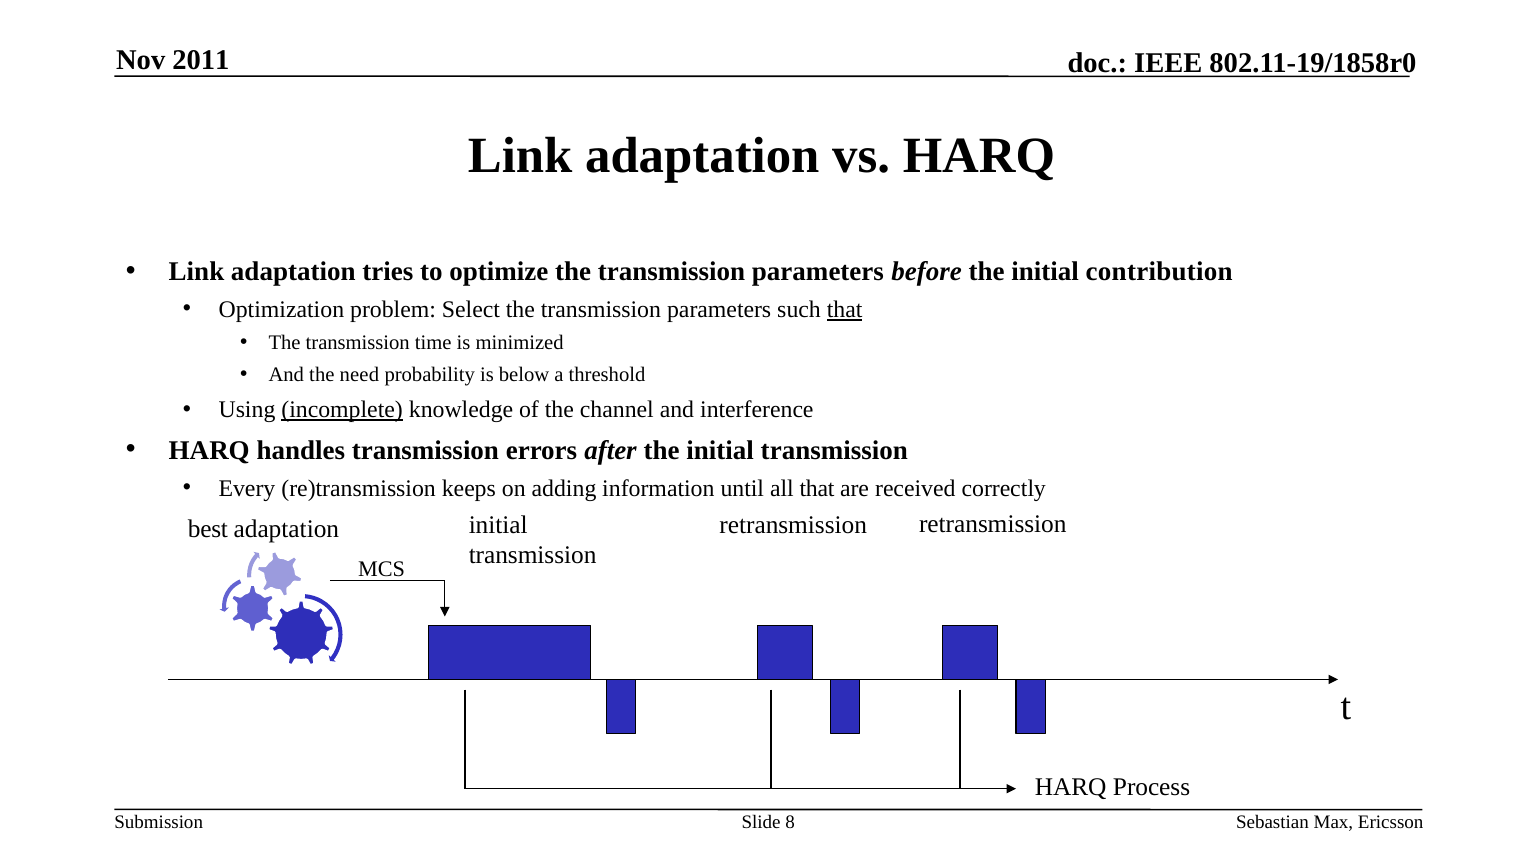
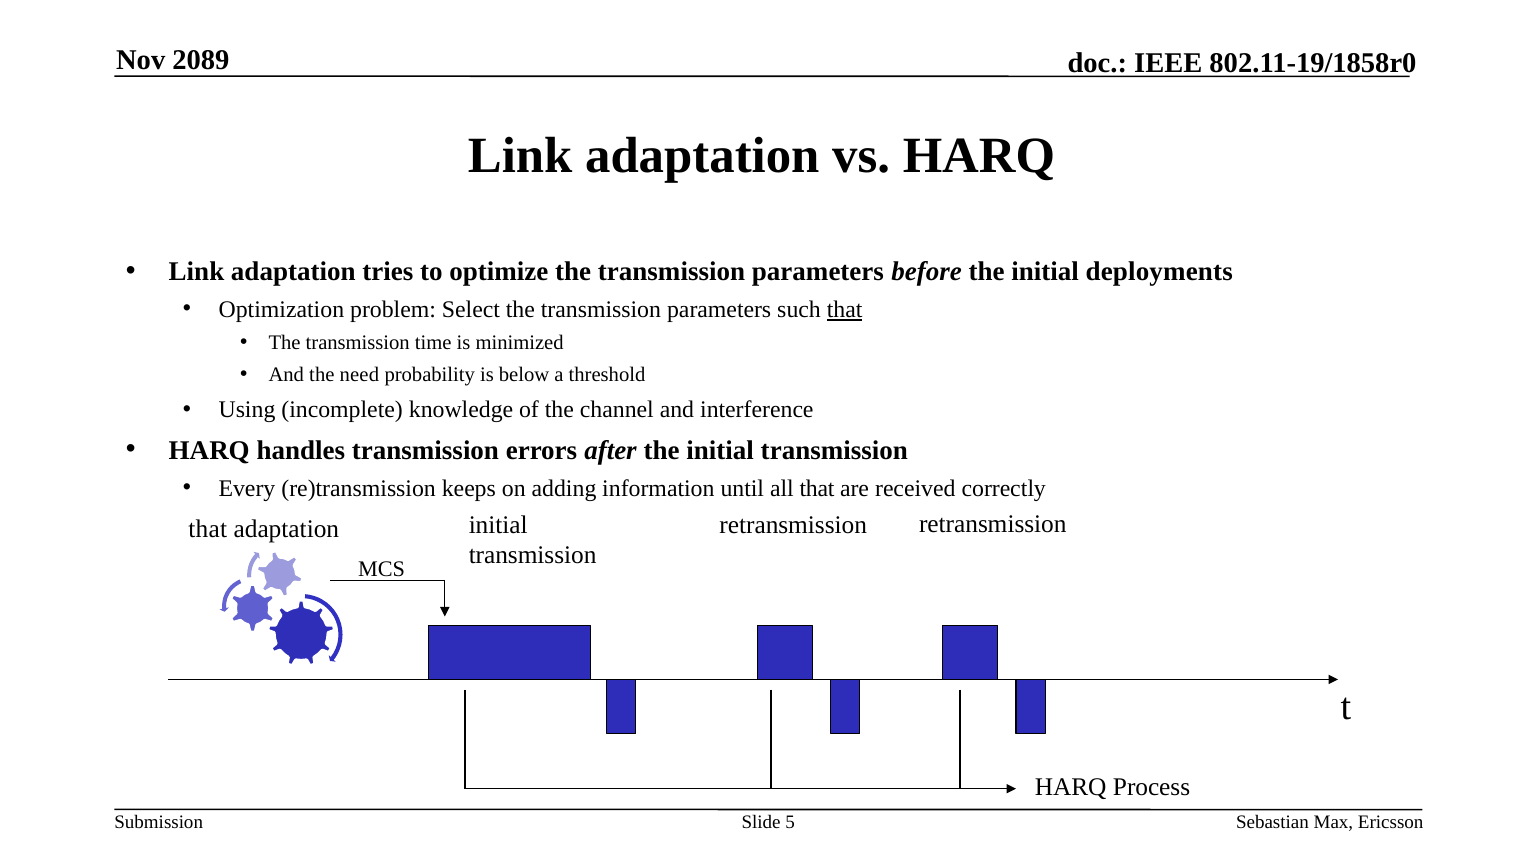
2011: 2011 -> 2089 (201, 61)
contribution: contribution -> deployments (1159, 271)
incomplete underline: present -> none (342, 410)
best: best -> that (208, 529)
8: 8 -> 5 (790, 822)
